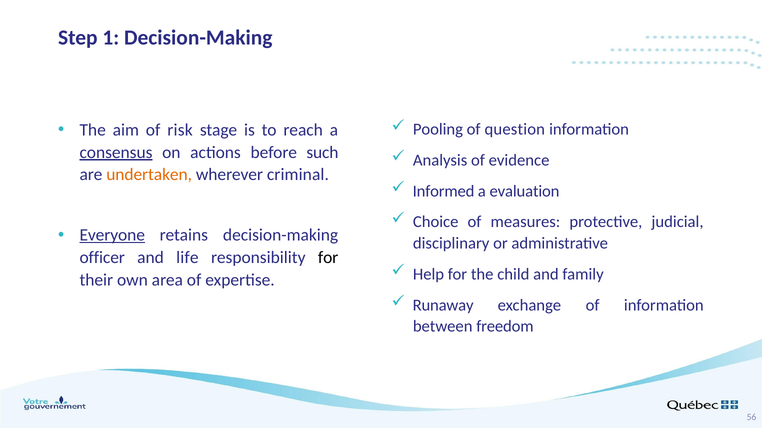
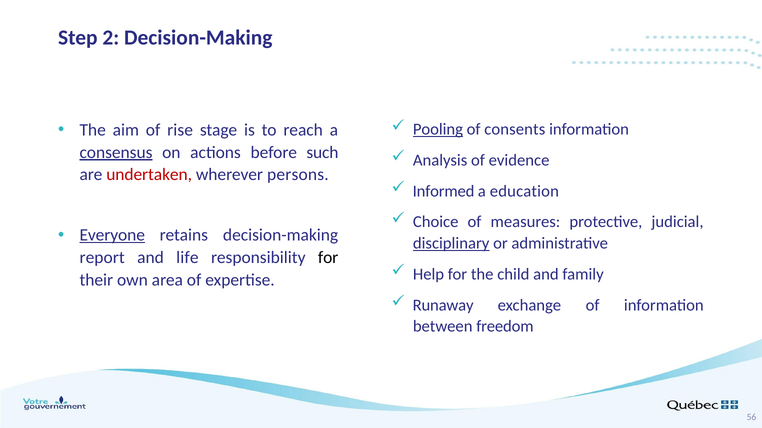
1: 1 -> 2 (111, 38)
Pooling underline: none -> present (438, 130)
question: question -> consents (515, 130)
risk: risk -> rise (180, 130)
undertaken colour: orange -> red (149, 175)
criminal: criminal -> persons (298, 175)
evaluation: evaluation -> education (524, 191)
disciplinary underline: none -> present (451, 244)
officer: officer -> report (102, 258)
